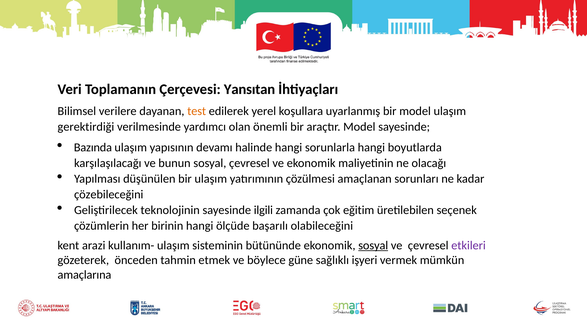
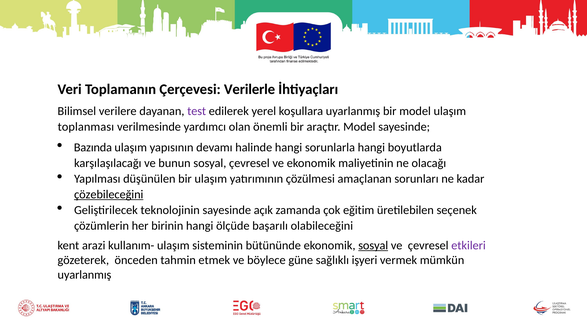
Yansıtan: Yansıtan -> Verilerle (250, 89)
test colour: orange -> purple (197, 111)
gerektirdiği: gerektirdiği -> toplanması (86, 127)
çözebileceğini underline: none -> present (109, 195)
ilgili: ilgili -> açık (263, 210)
amaçlarına: amaçlarına -> uyarlanmış (84, 275)
